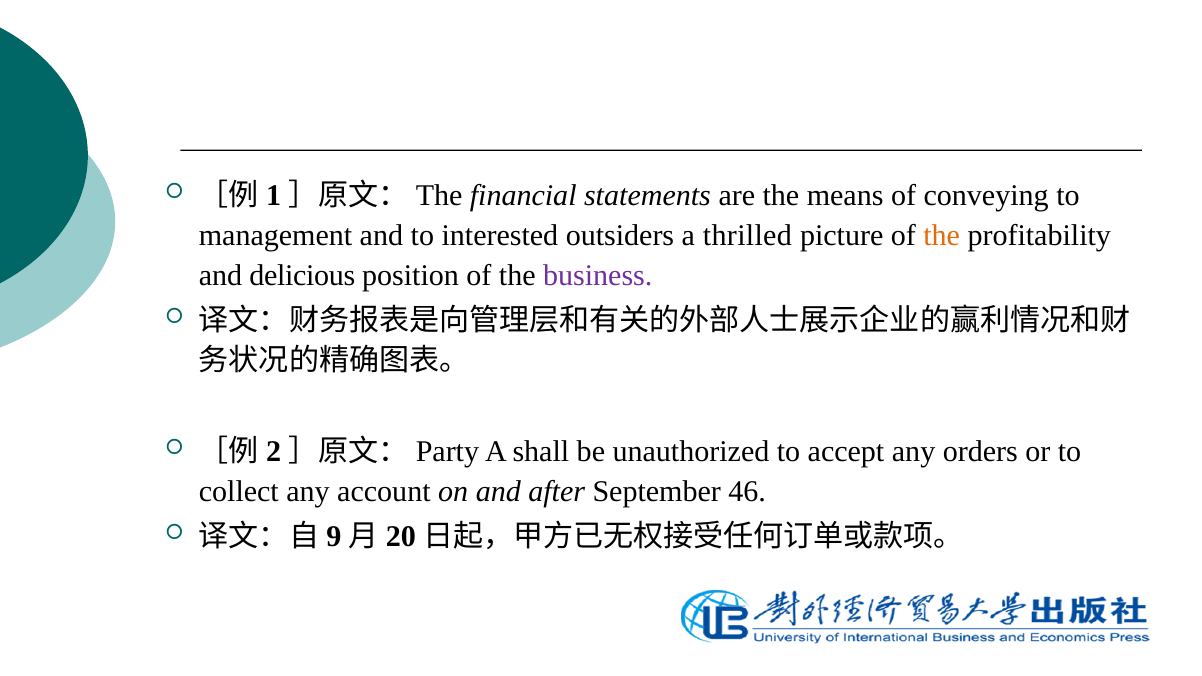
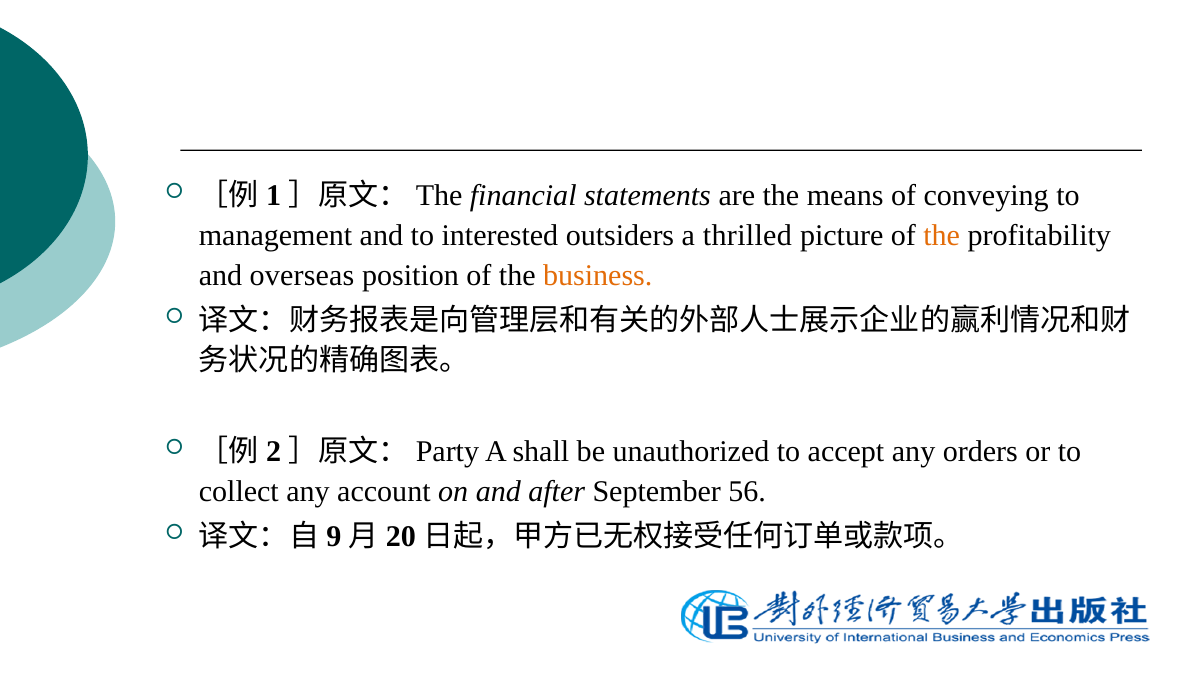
delicious: delicious -> overseas (302, 275)
business colour: purple -> orange (598, 275)
46: 46 -> 56 (747, 491)
